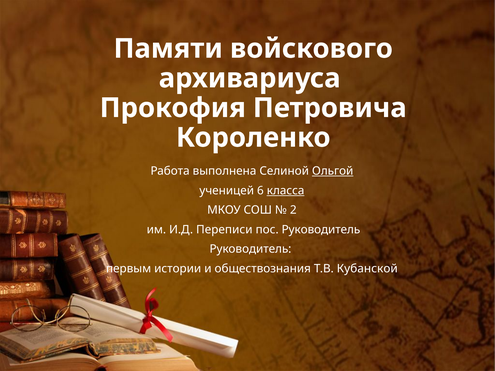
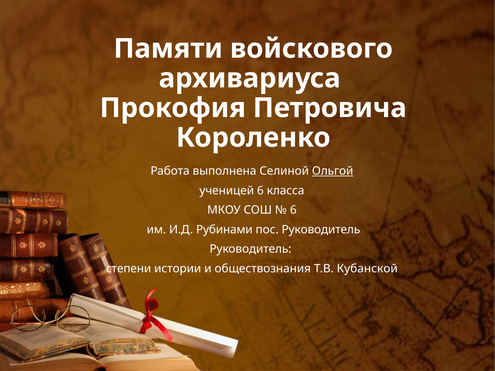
класса underline: present -> none (286, 191)
2: 2 -> 6 (293, 210)
Переписи: Переписи -> Рубинами (224, 230)
первым: первым -> степени (129, 269)
